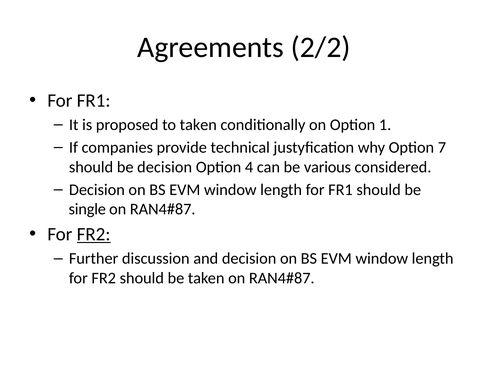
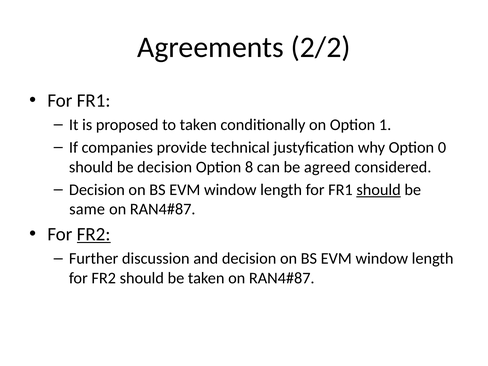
7: 7 -> 0 (442, 147)
4: 4 -> 8 (249, 167)
various: various -> agreed (327, 167)
should underline: none -> present (379, 190)
single: single -> same (87, 209)
